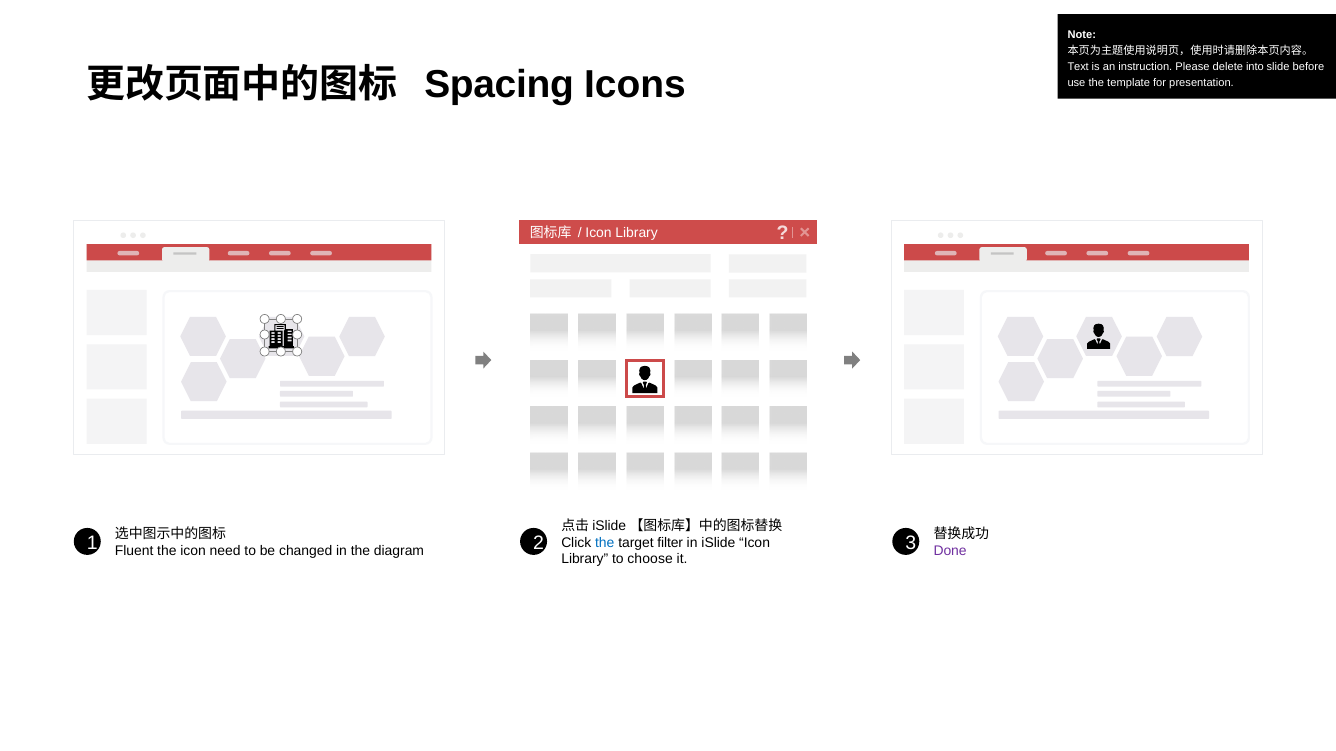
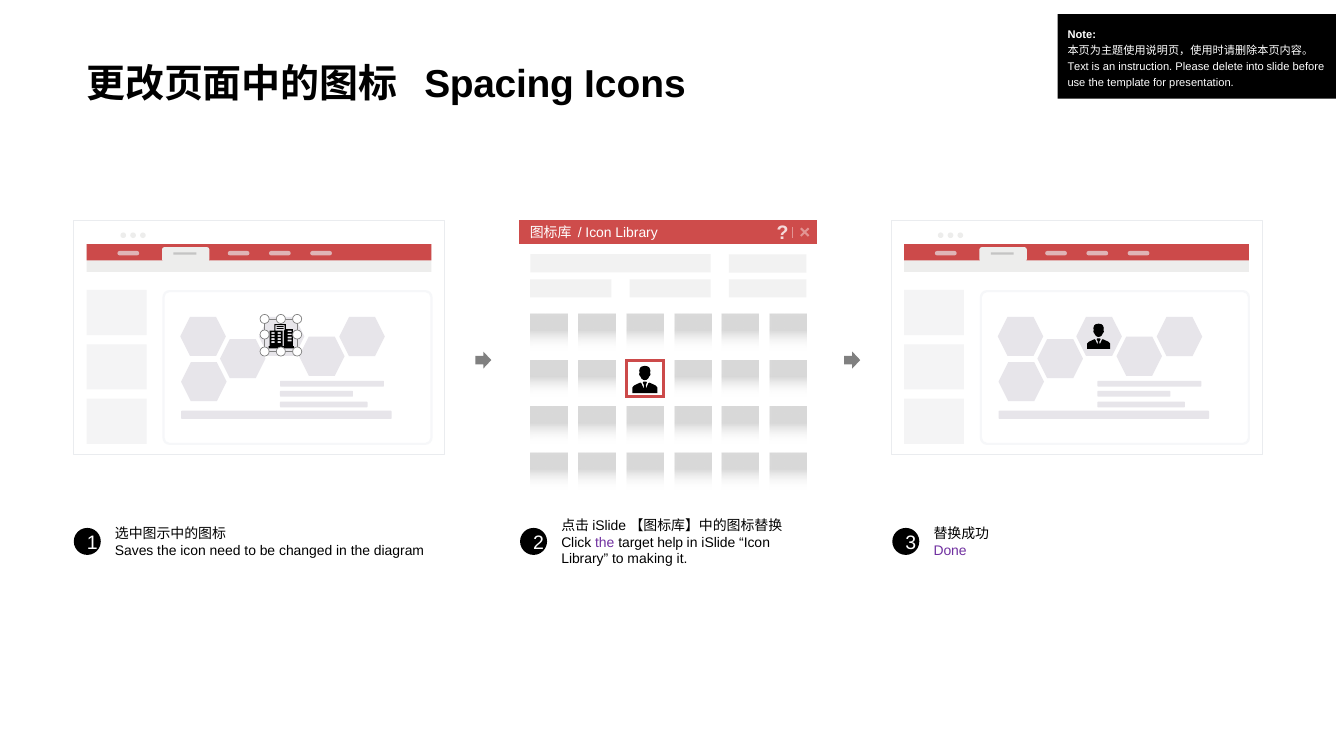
the colour: blue -> purple (605, 543)
filter: filter -> help (670, 543)
Fluent: Fluent -> Saves (134, 551)
choose: choose -> making (650, 560)
